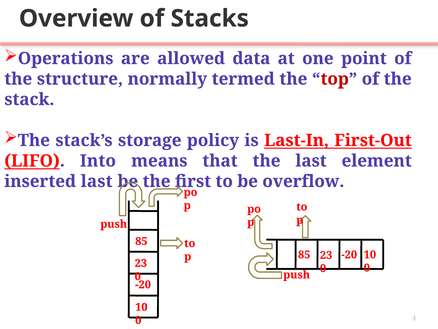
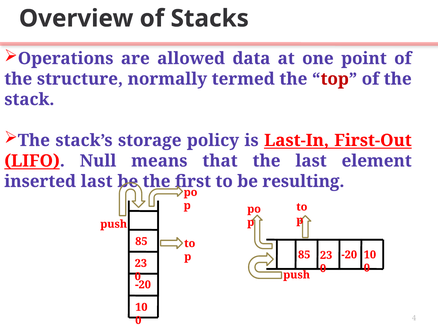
Into: Into -> Null (98, 161)
overflow: overflow -> resulting (303, 181)
